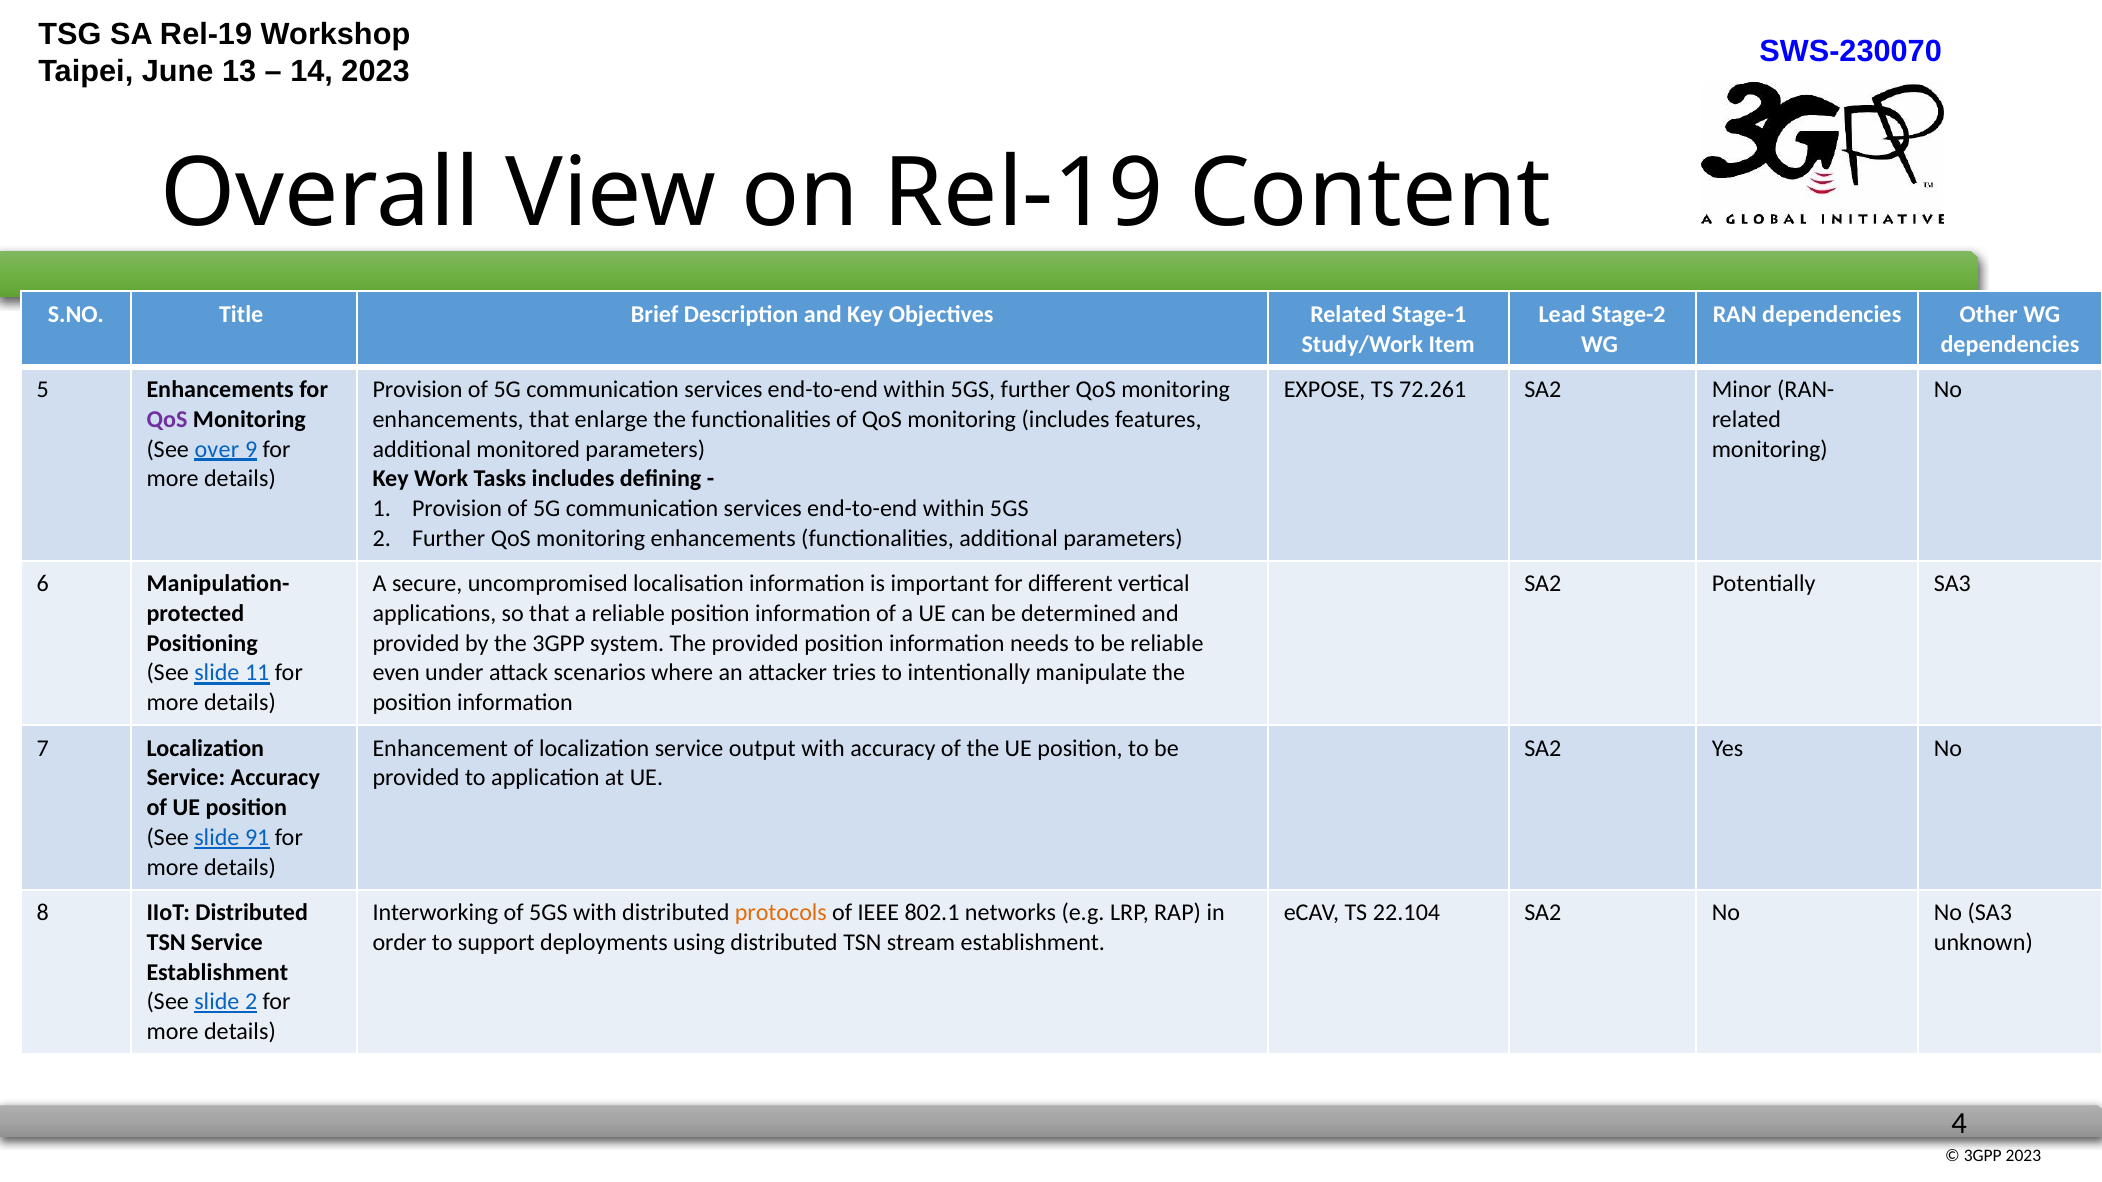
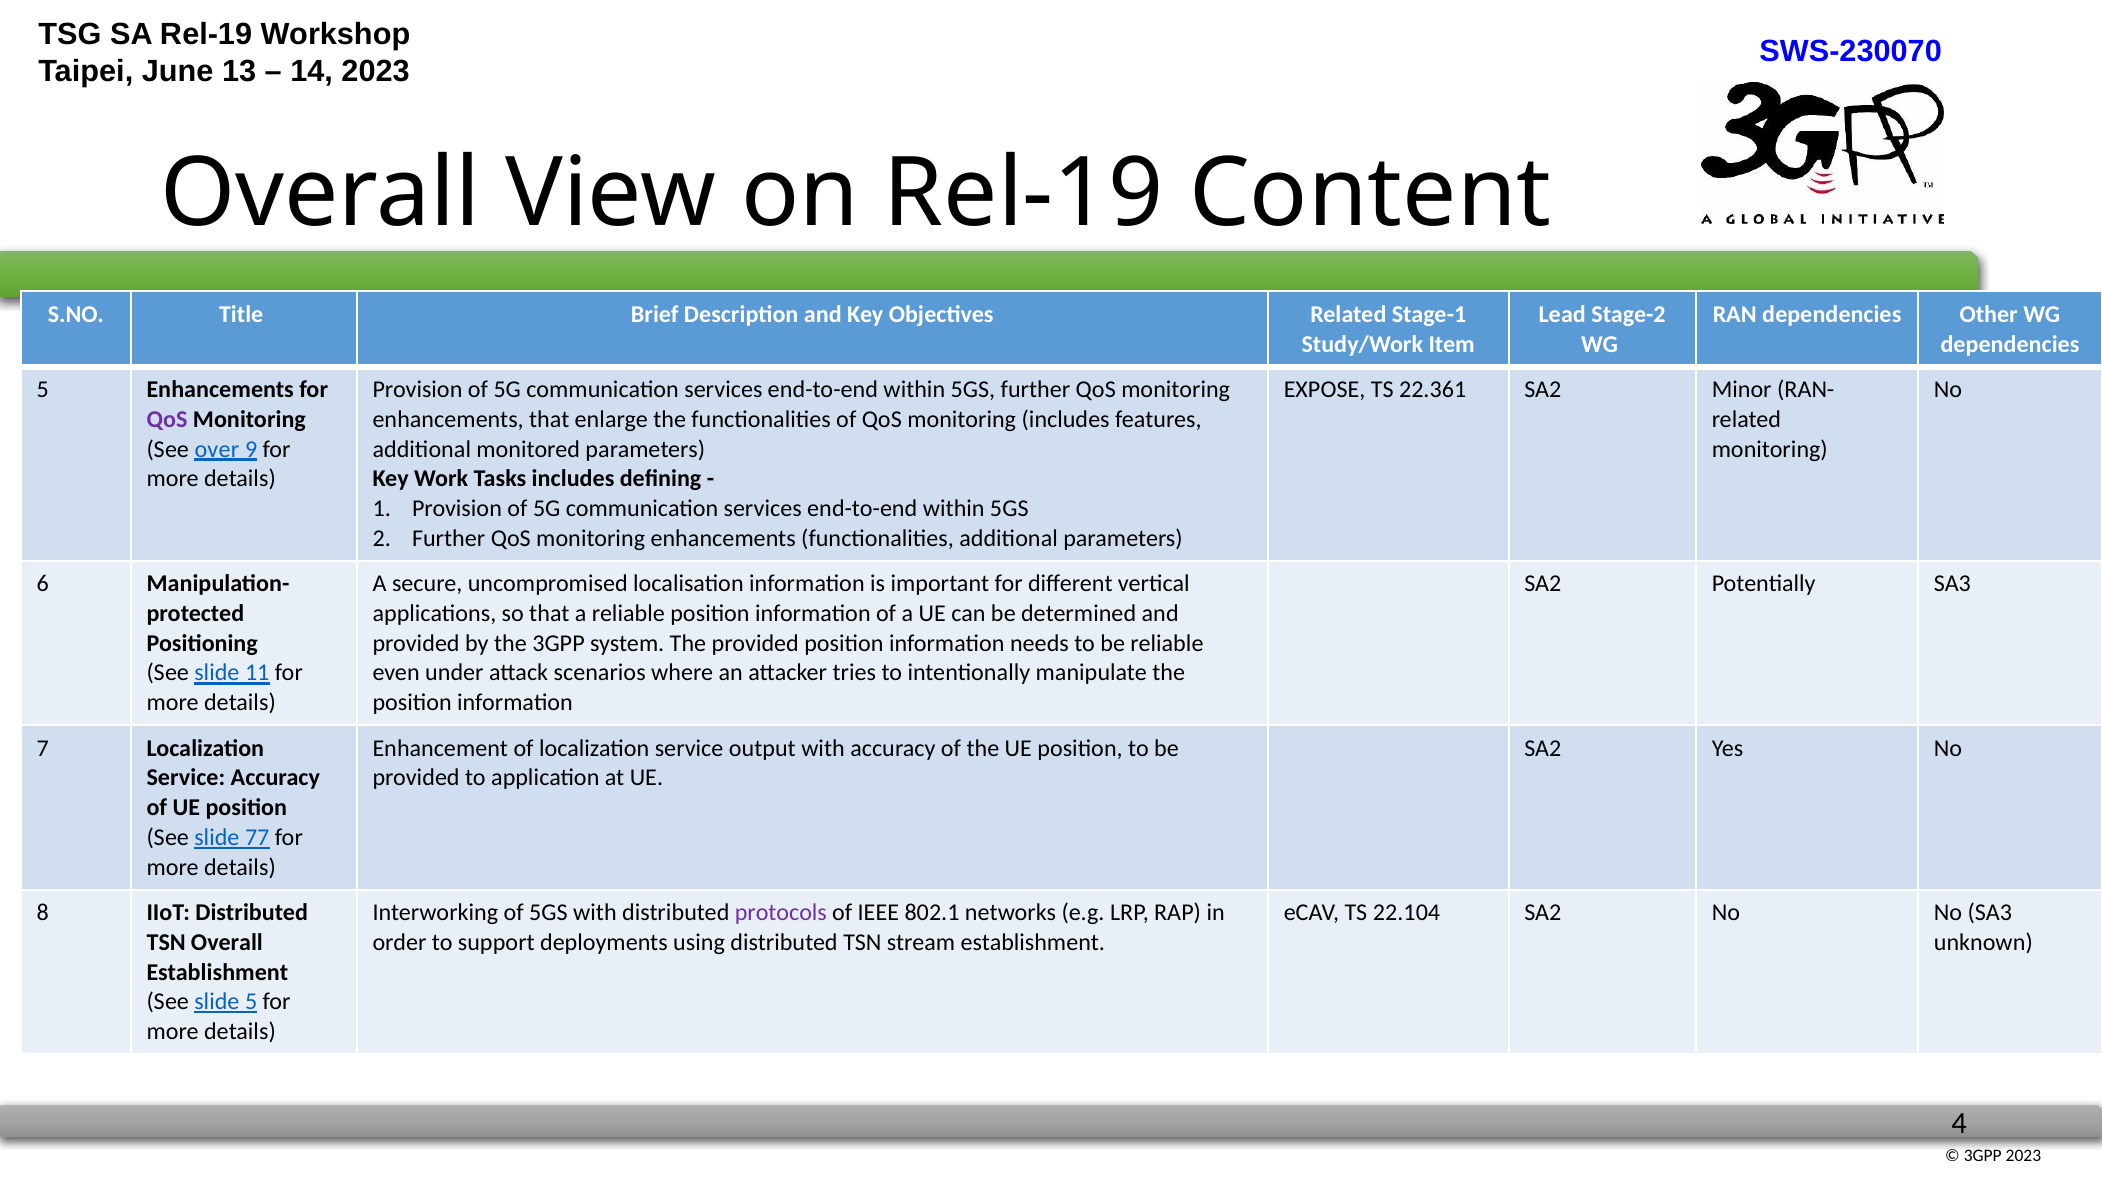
72.261: 72.261 -> 22.361 (1433, 390)
91: 91 -> 77 (257, 838)
protocols colour: orange -> purple (781, 913)
TSN Service: Service -> Overall (227, 943)
slide 2: 2 -> 5 (251, 1002)
